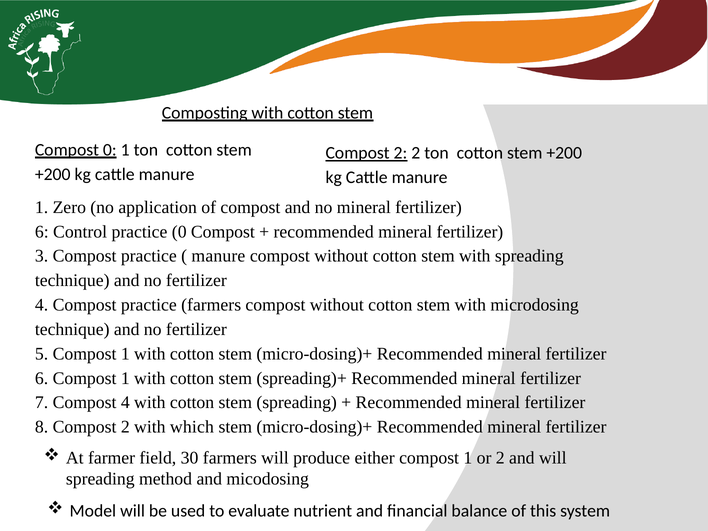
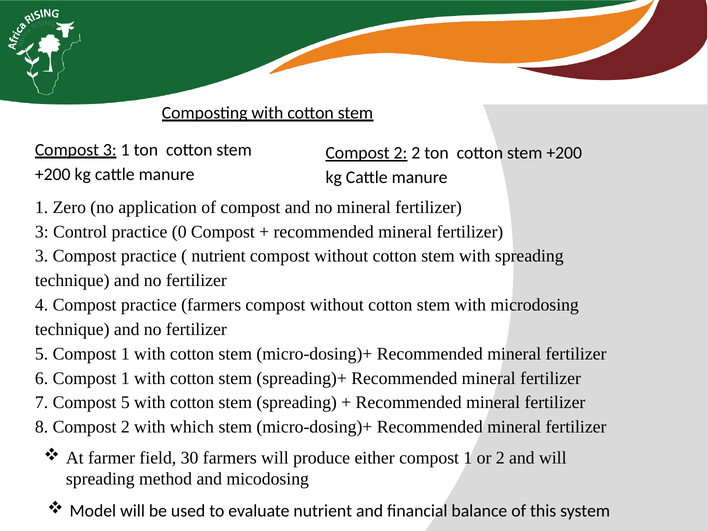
Compost 0: 0 -> 3 (110, 150)
6: 6 -> 3 (42, 232)
manure: manure -> nutrient (219, 256)
Compost 4: 4 -> 5 (125, 403)
